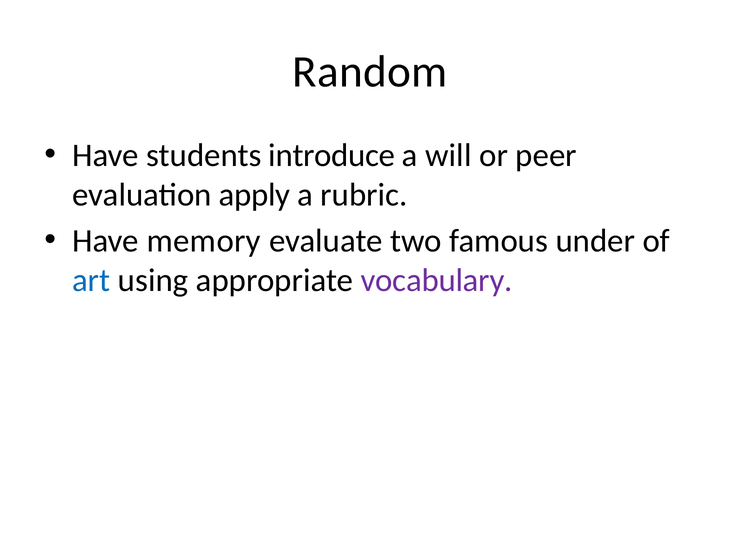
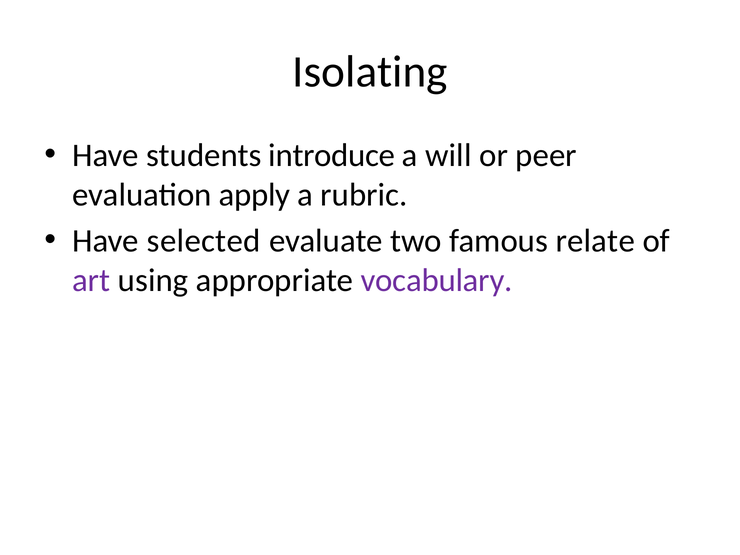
Random: Random -> Isolating (370, 72)
memory: memory -> selected (204, 241)
under: under -> relate (595, 241)
art colour: blue -> purple (91, 280)
